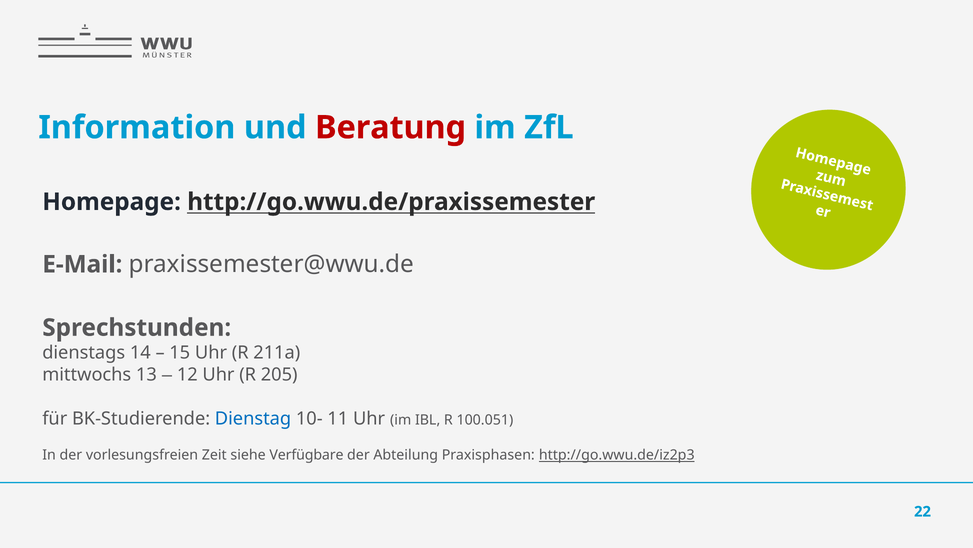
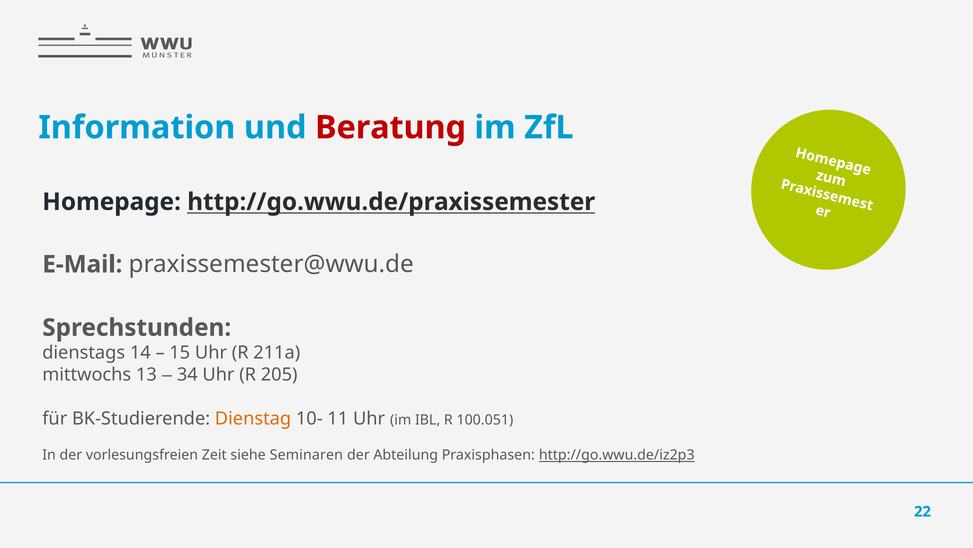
12: 12 -> 34 (187, 374)
Dienstag colour: blue -> orange (253, 418)
Verfügbare: Verfügbare -> Seminaren (306, 454)
